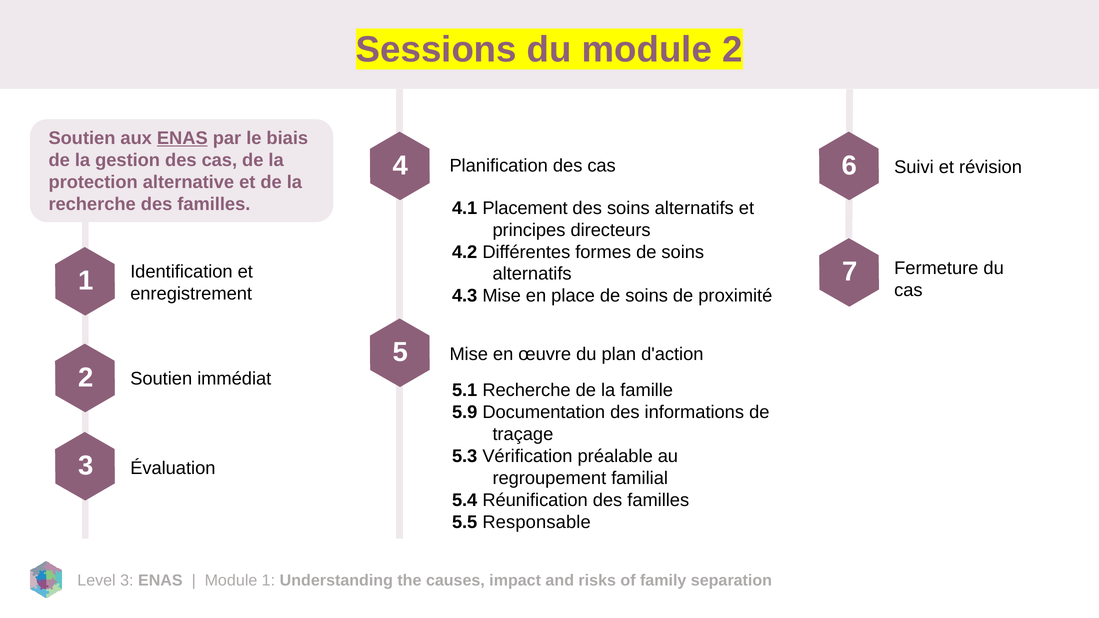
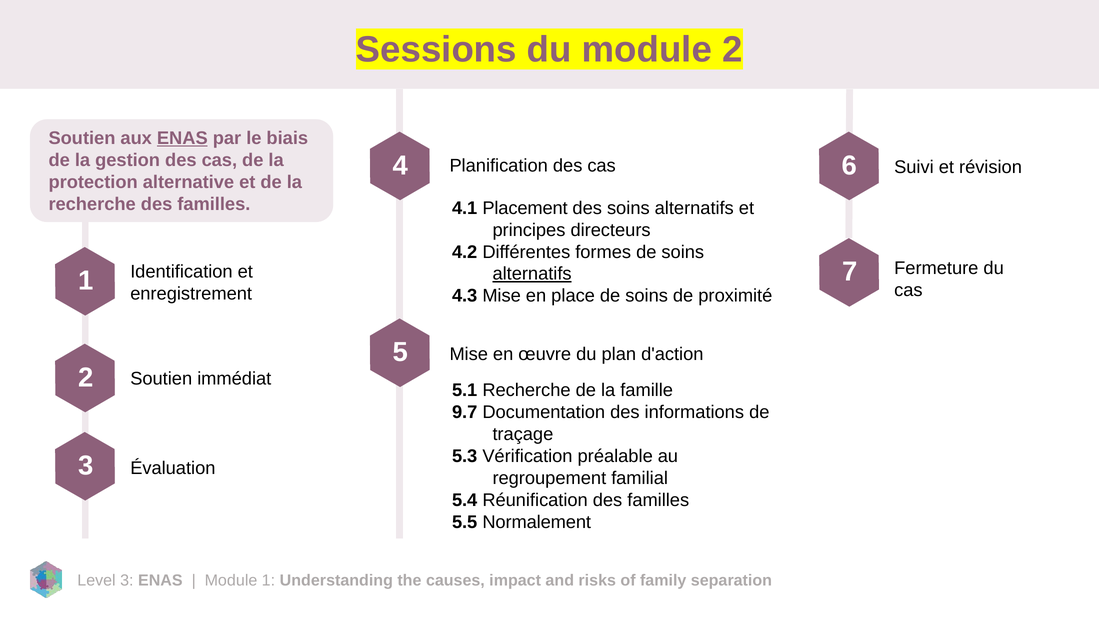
alternatifs underline: none -> present (532, 274)
5.9: 5.9 -> 9.7 (465, 412)
Responsable: Responsable -> Normalement (537, 522)
